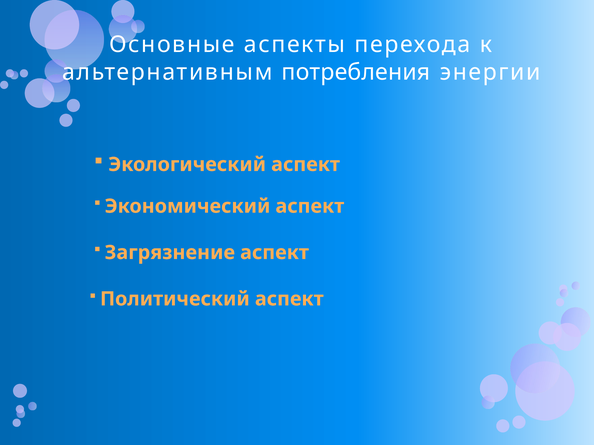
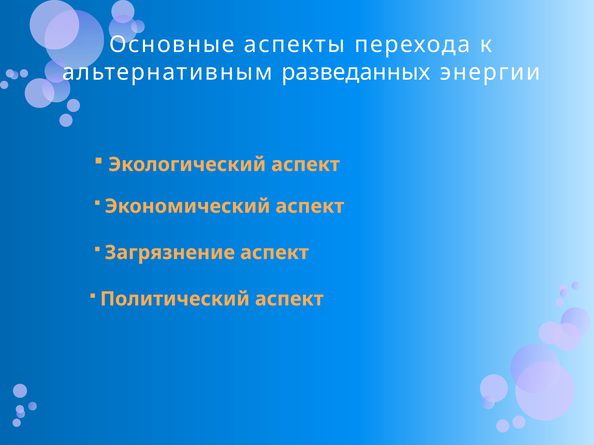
потребления: потребления -> разведанных (356, 72)
